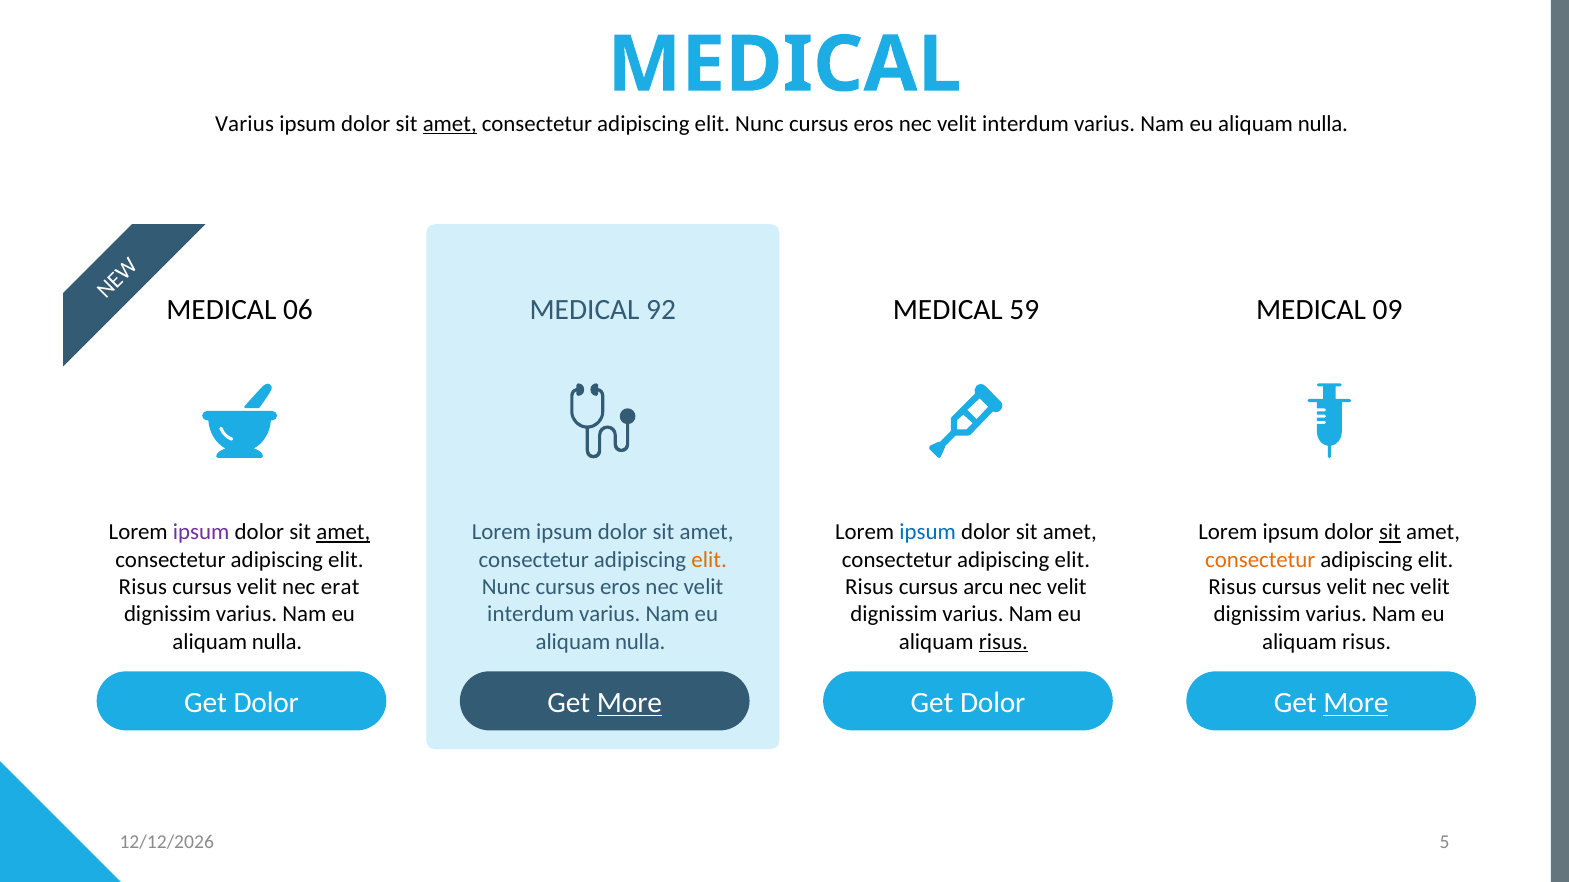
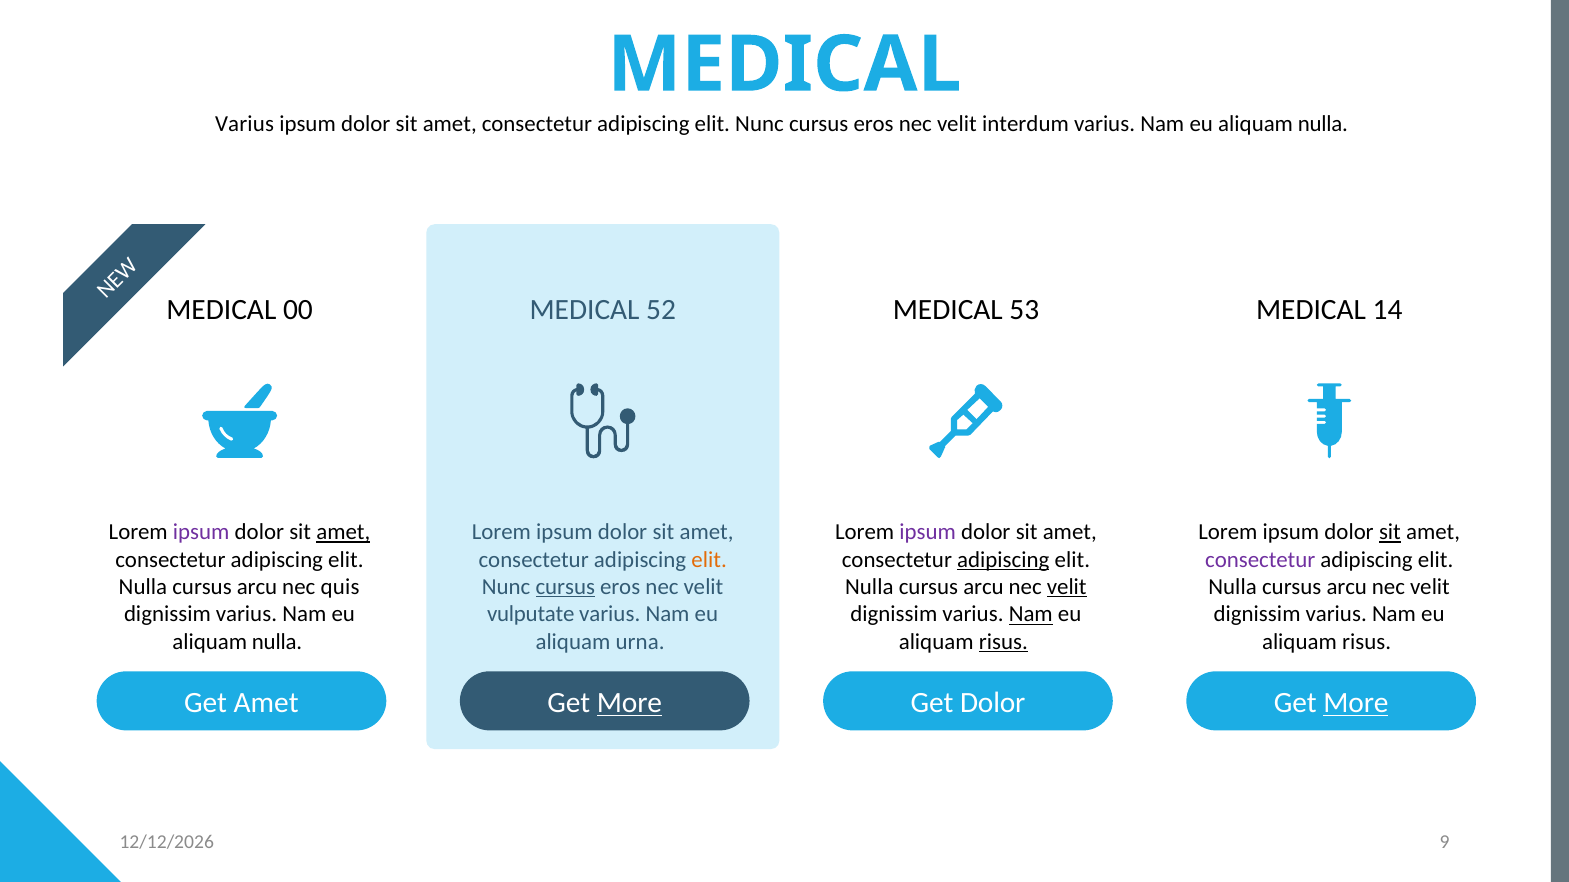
amet underline: present -> none (450, 124)
06: 06 -> 00 (298, 310)
92: 92 -> 52 (661, 310)
59: 59 -> 53 (1024, 310)
09: 09 -> 14 (1388, 310)
ipsum colour: blue -> purple (928, 532)
adipiscing underline: none -> present (1003, 560)
consectetur colour: orange -> purple (1260, 560)
Risus: Risus -> Nulla (143, 587)
velit: velit -> arcu (257, 587)
erat: erat -> quis (340, 587)
cursus underline: none -> present (565, 587)
Risus: Risus -> Nulla (869, 587)
velit underline: none -> present (1067, 587)
Risus: Risus -> Nulla (1233, 587)
velit: velit -> arcu (1347, 587)
interdum: interdum -> vulputate (531, 615)
Nam underline: none -> present (1031, 615)
nulla: nulla -> urna (640, 642)
Dolor: Dolor -> Amet (266, 703)
5: 5 -> 9 (1444, 843)
